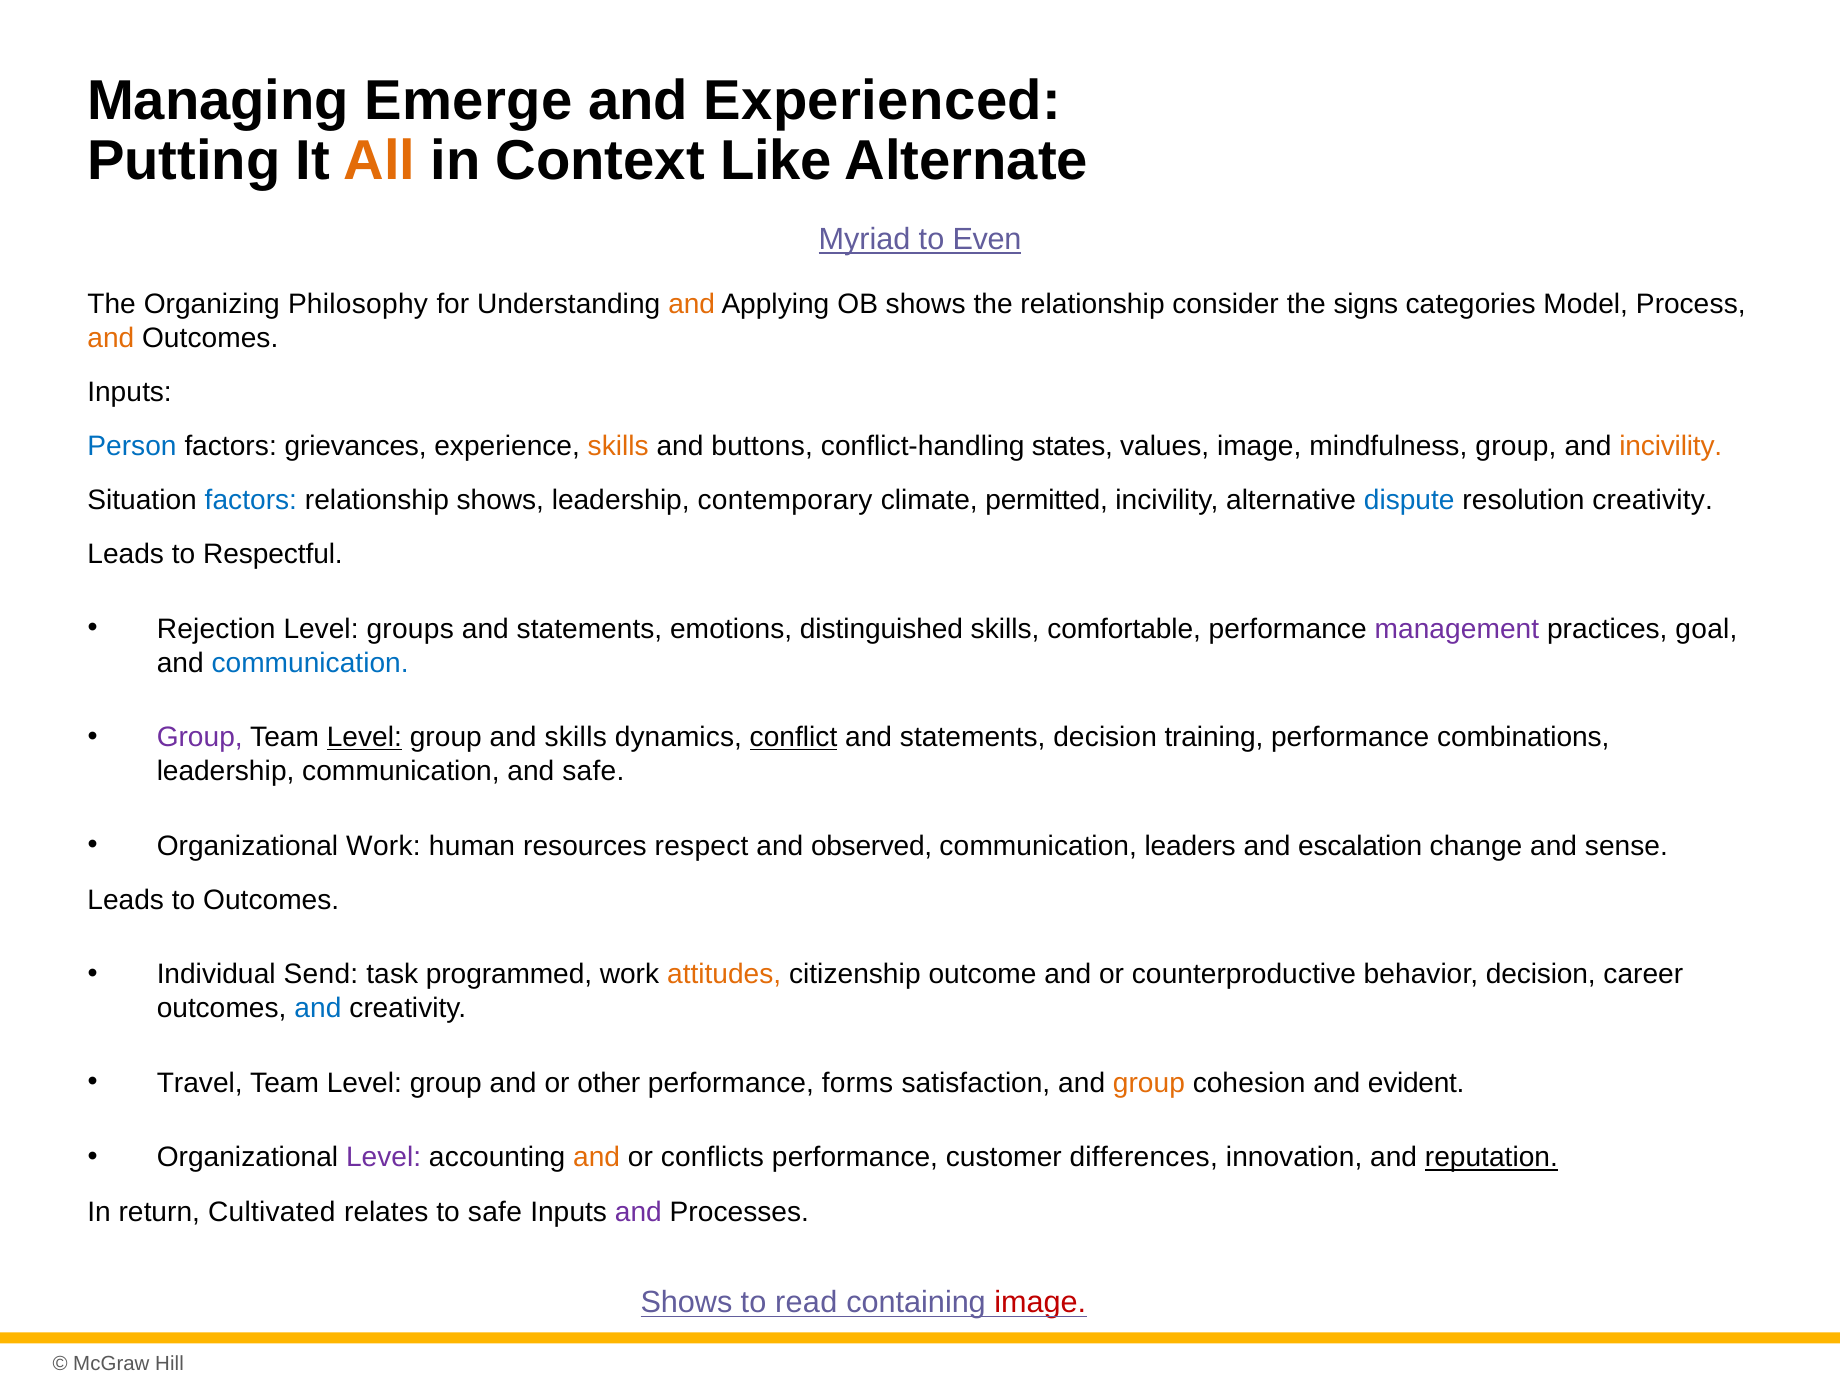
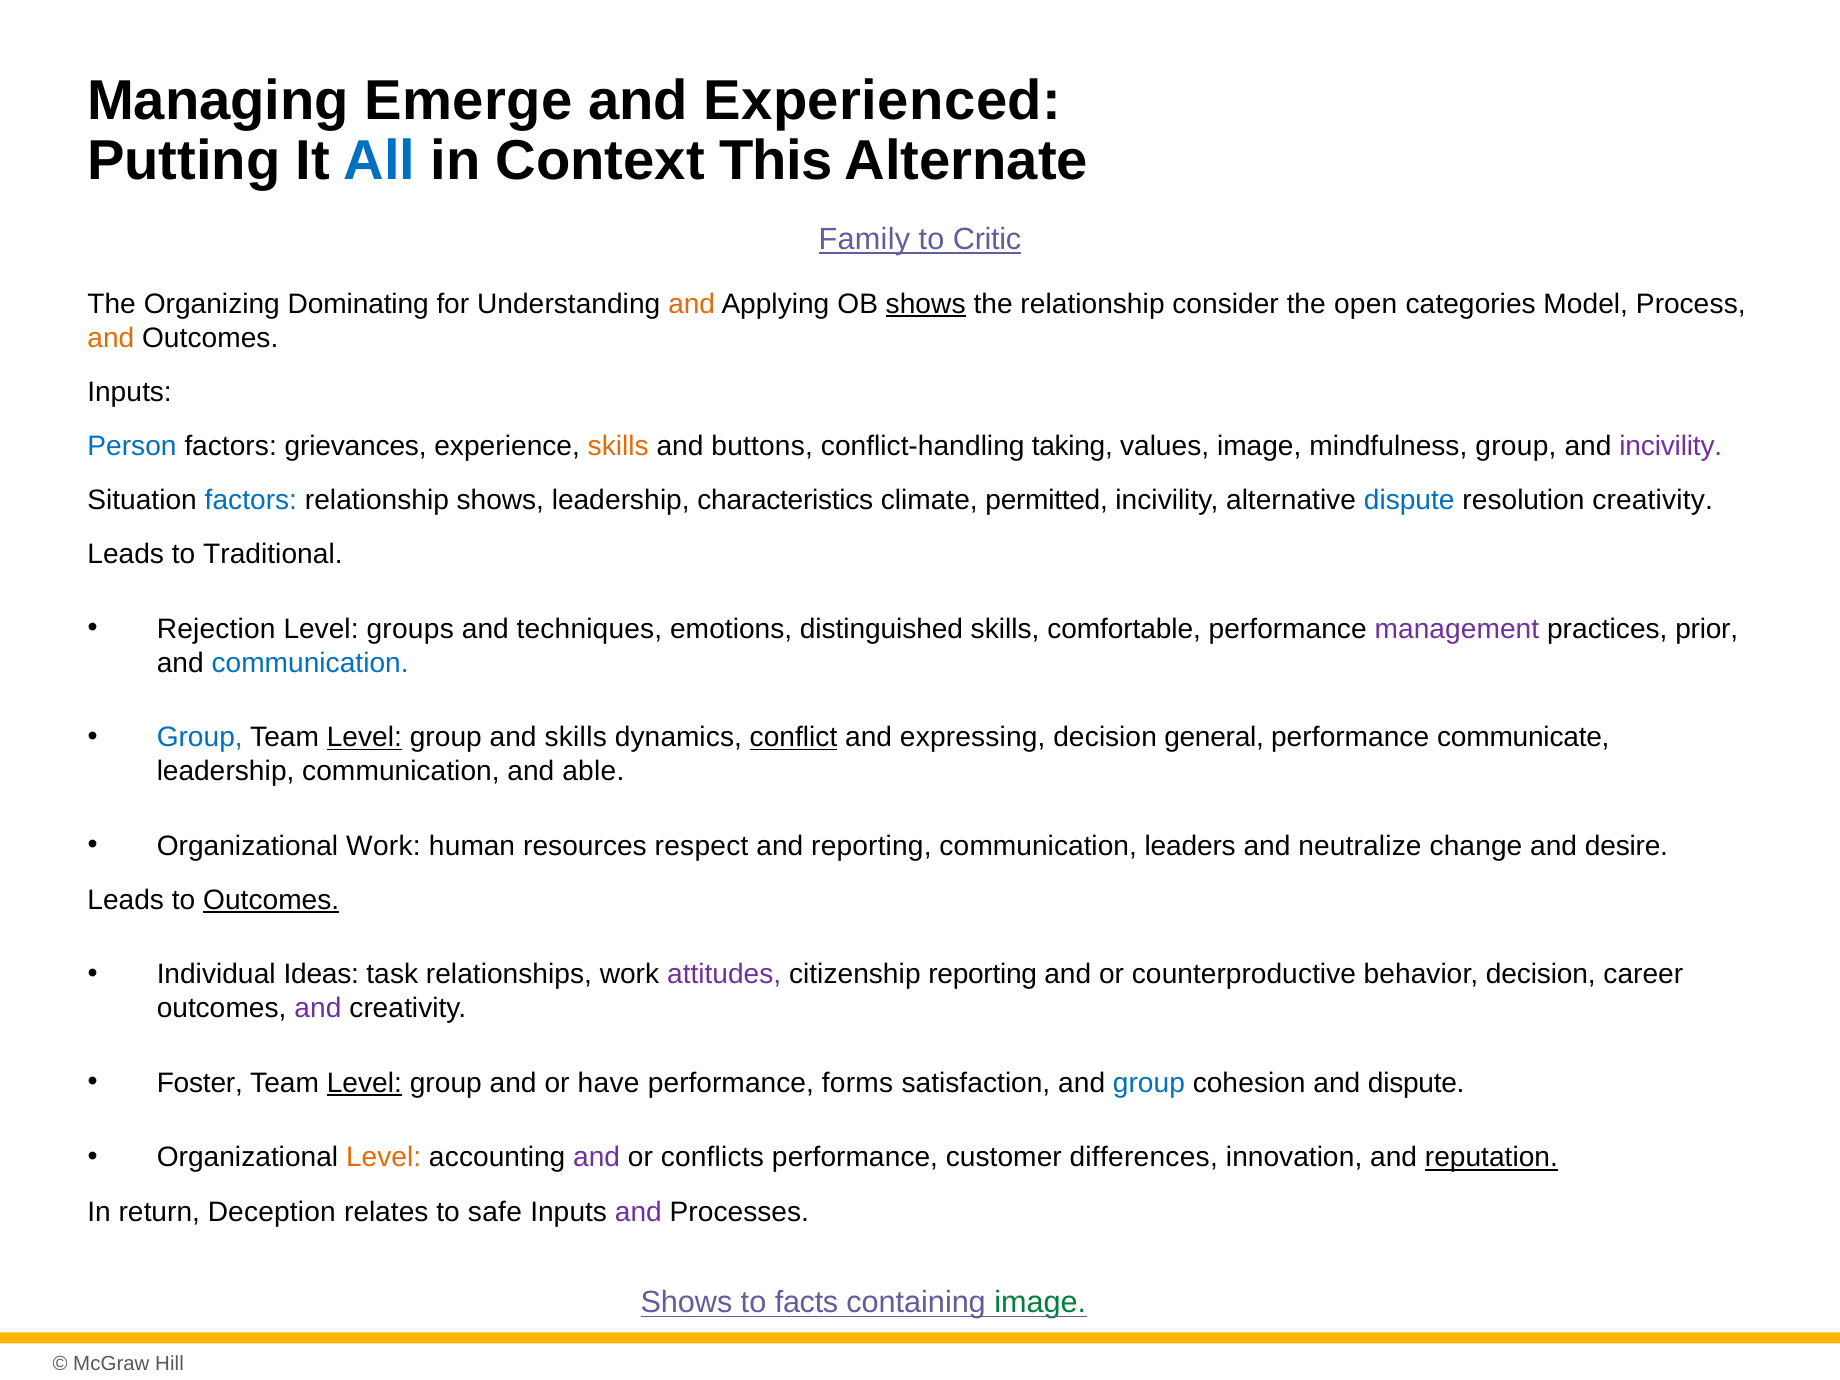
All colour: orange -> blue (379, 161)
Like: Like -> This (776, 161)
Myriad: Myriad -> Family (864, 240)
Even: Even -> Critic (987, 240)
Philosophy: Philosophy -> Dominating (358, 304)
shows underline: none -> present (926, 304)
signs: signs -> open (1366, 304)
states: states -> taking (1072, 446)
incivility colour: orange -> purple (1671, 446)
contemporary: contemporary -> characteristics (785, 500)
Respectful: Respectful -> Traditional (273, 555)
statements: statements -> techniques (589, 629)
goal: goal -> prior (1707, 629)
Group colour: purple -> blue (200, 738)
statements: statements -> expressing (973, 738)
training: training -> general (1214, 738)
combinations: combinations -> communicate (1523, 738)
and safe: safe -> able (593, 771)
and observed: observed -> reporting (871, 846)
escalation: escalation -> neutralize (1360, 846)
sense: sense -> desire (1626, 846)
Outcomes underline: none -> present (271, 900)
Send: Send -> Ideas (321, 975)
programmed: programmed -> relationships (509, 975)
attitudes colour: orange -> purple (724, 975)
citizenship outcome: outcome -> reporting (983, 975)
and colour: blue -> purple (318, 1008)
Travel: Travel -> Foster (200, 1083)
Level underline: none -> present (364, 1083)
other: other -> have (609, 1083)
group colour: orange -> blue (1149, 1083)
and evident: evident -> dispute (1416, 1083)
Level colour: purple -> orange (384, 1158)
and colour: orange -> purple (597, 1158)
Cultivated: Cultivated -> Deception (272, 1212)
read: read -> facts (807, 1303)
image colour: red -> green (1040, 1303)
